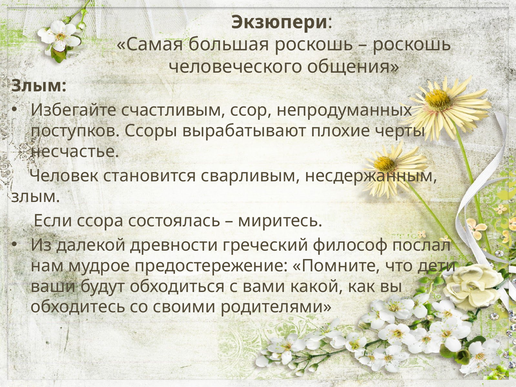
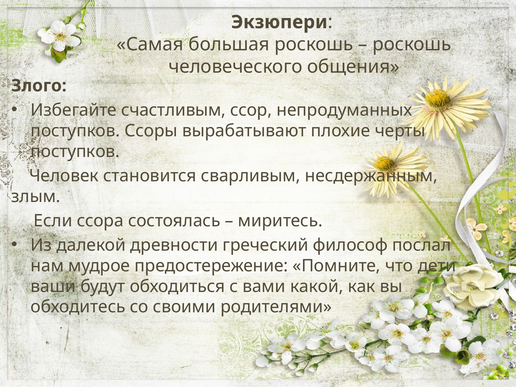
Злым: Злым -> Злого (39, 86)
несчастье: несчастье -> поступков (75, 151)
